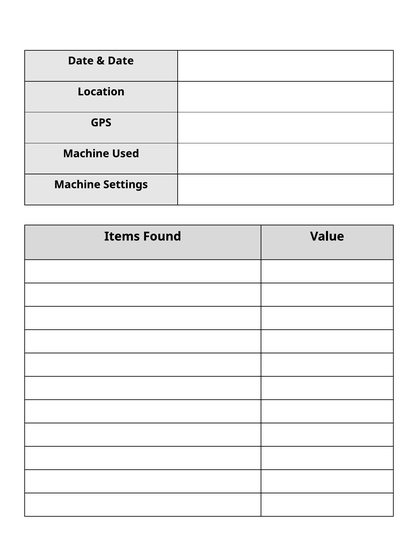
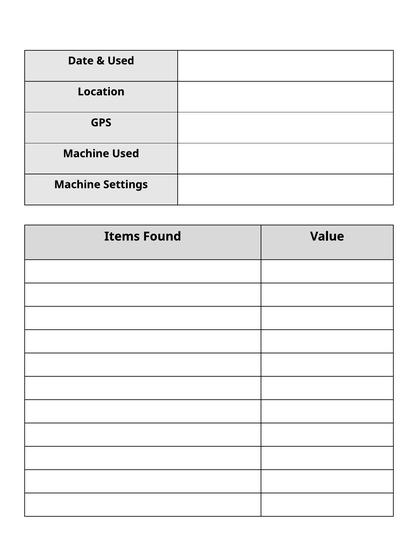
Date: Date -> Used (121, 61)
